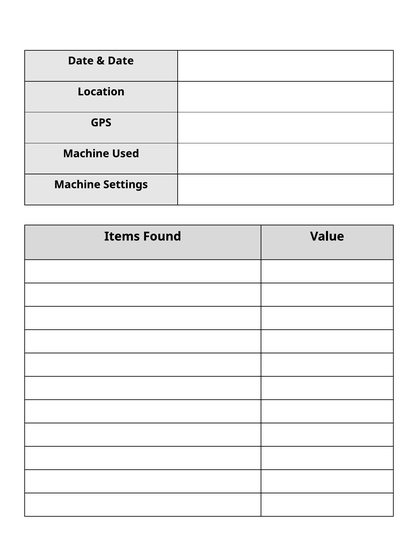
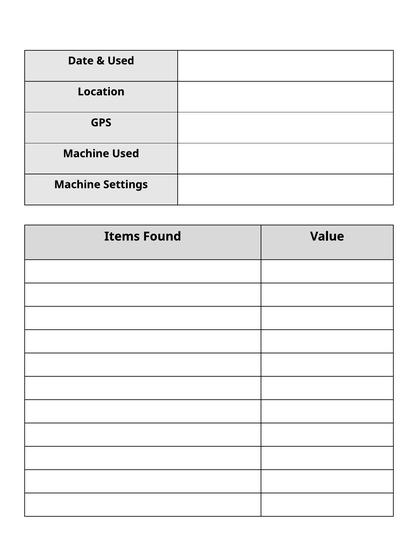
Date: Date -> Used (121, 61)
